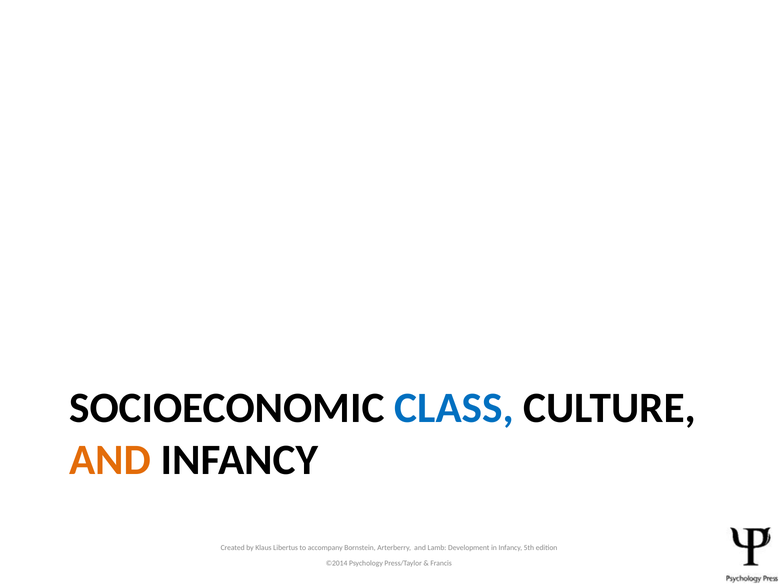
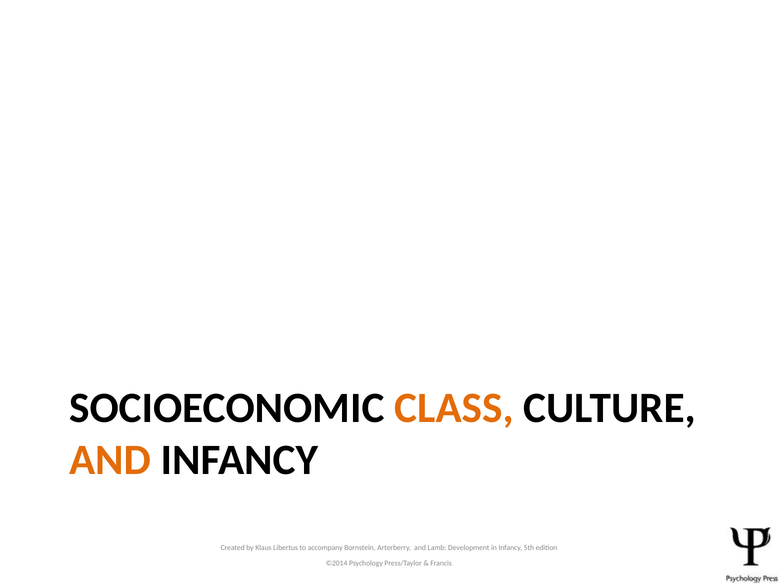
CLASS colour: blue -> orange (454, 408)
